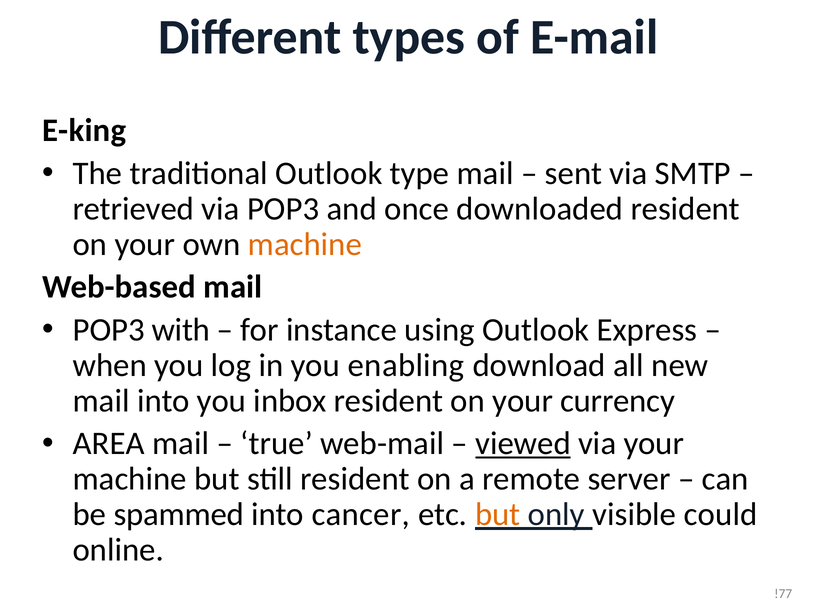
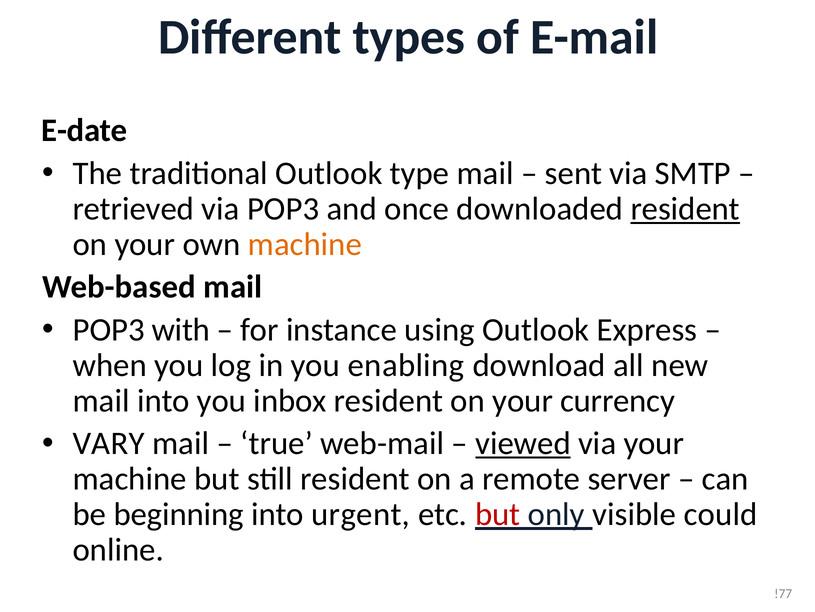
E-king: E-king -> E-date (84, 130)
resident underline: none -> present (685, 208)
AREA: AREA -> VARY (109, 443)
spammed: spammed -> beginning (179, 514)
cancer: cancer -> urgent (361, 514)
but colour: orange -> red (498, 514)
